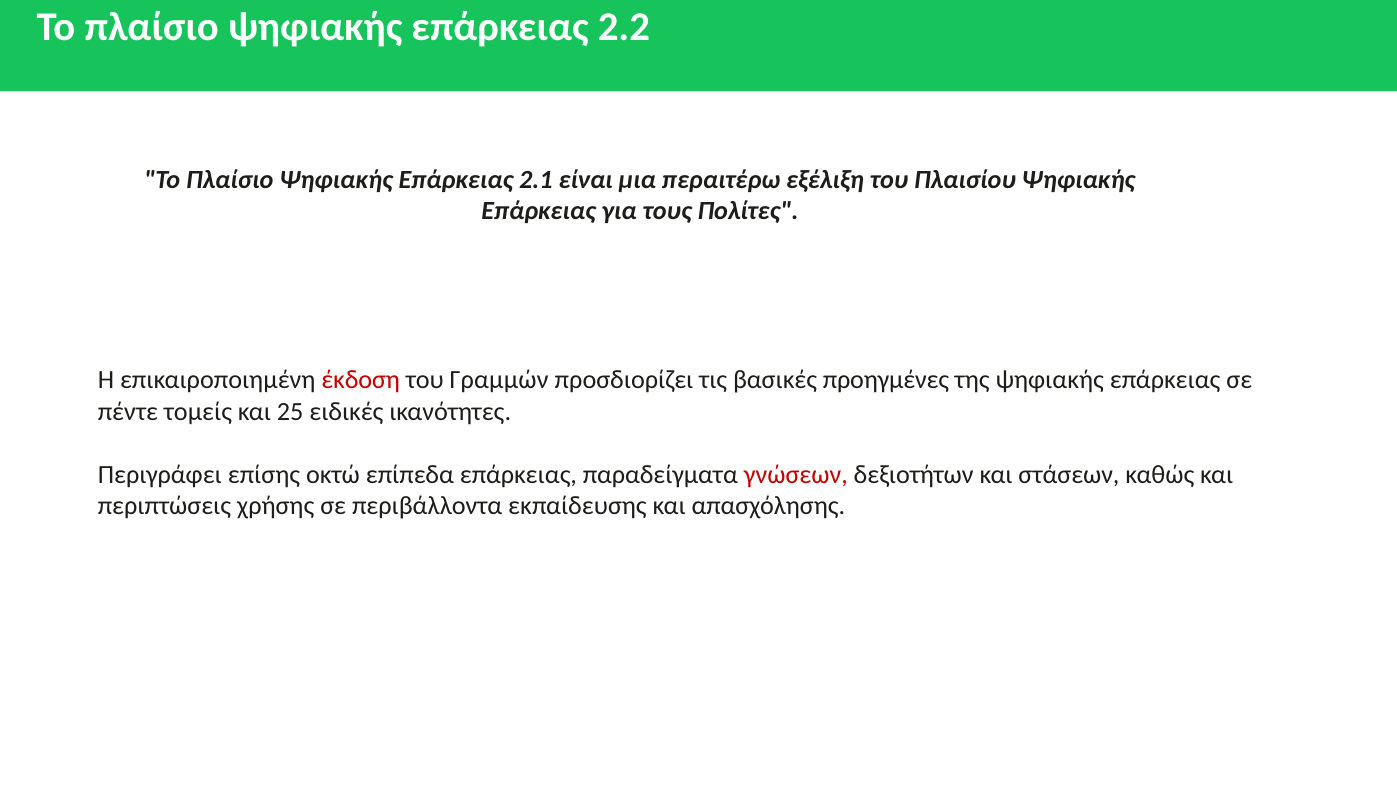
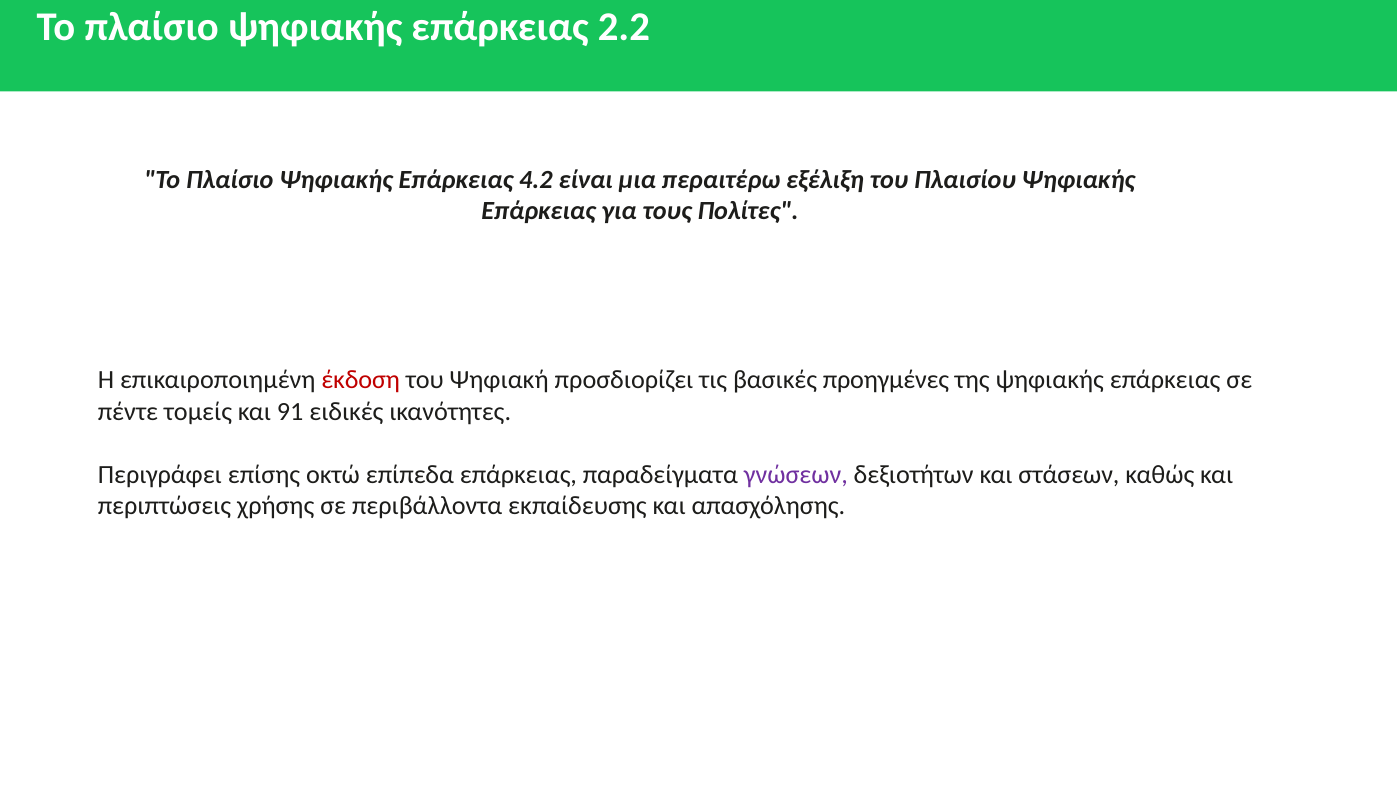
2.1: 2.1 -> 4.2 (536, 180)
Γραμμών: Γραμμών -> Ψηφιακή (499, 380)
25: 25 -> 91 (290, 411)
γνώσεων colour: red -> purple (796, 474)
